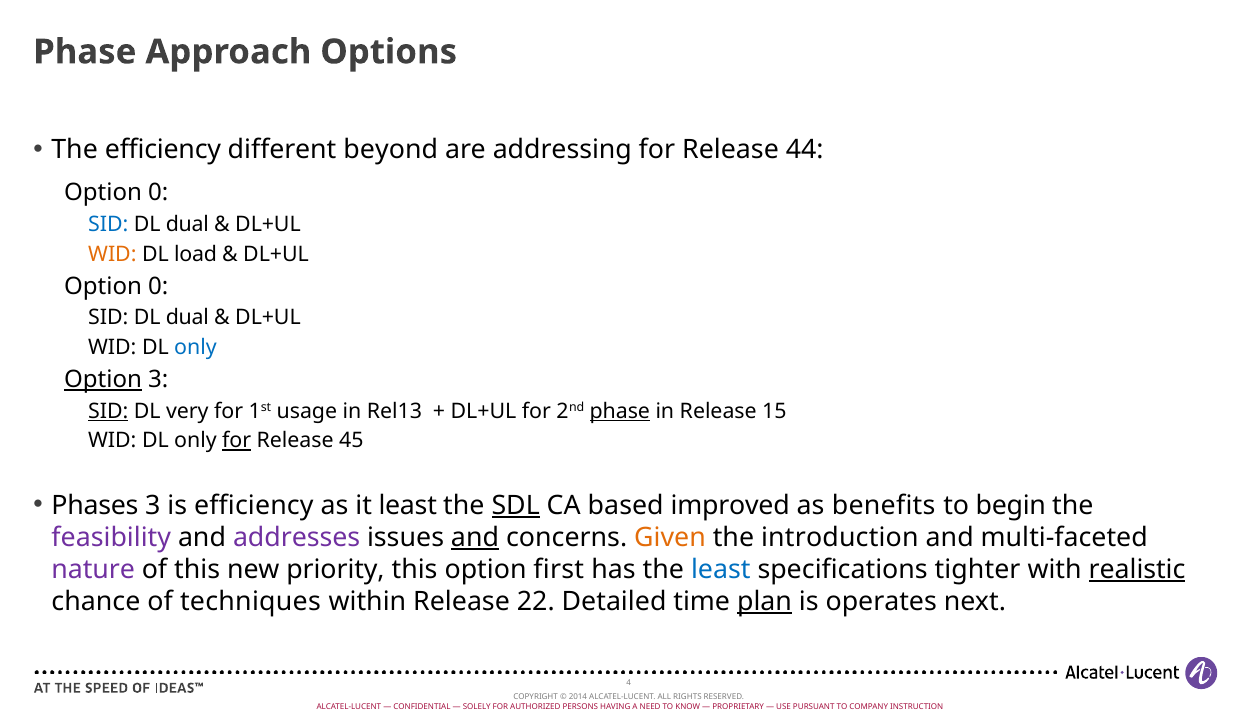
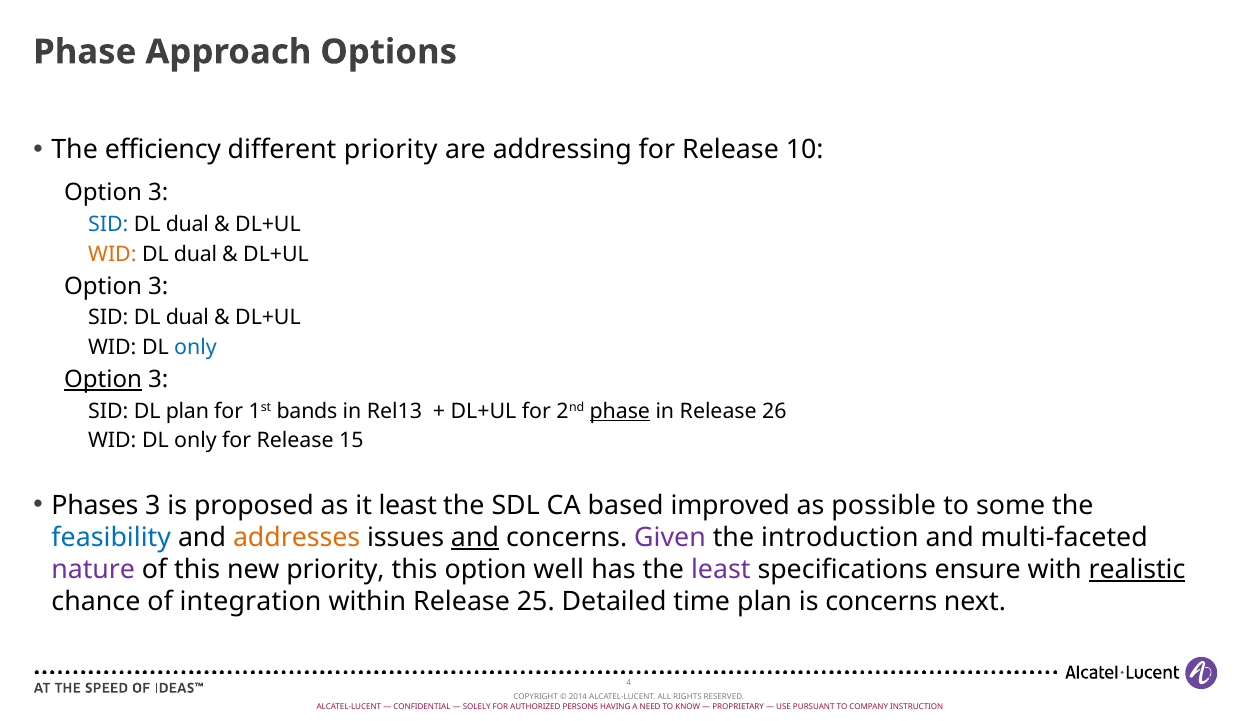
different beyond: beyond -> priority (391, 150)
44: 44 -> 10 (805, 150)
0: 0 -> 3 (158, 193)
load: load -> dual (196, 254)
0: 0 -> 3 (158, 287)
SID underline: present -> none (108, 411)
DL very: very -> plan (187, 411)
usage: usage -> bands (307, 411)
15: 15 -> 26 (774, 411)
for underline: present -> none (237, 441)
45: 45 -> 15 (351, 441)
is efficiency: efficiency -> proposed (254, 506)
SDL underline: present -> none (516, 506)
benefits: benefits -> possible (884, 506)
begin: begin -> some (1011, 506)
feasibility colour: purple -> blue (111, 538)
addresses colour: purple -> orange (297, 538)
Given colour: orange -> purple (670, 538)
first: first -> well (559, 570)
least colour: blue -> purple (721, 570)
tighter: tighter -> ensure (978, 570)
techniques: techniques -> integration (251, 602)
22: 22 -> 25 (536, 602)
plan underline: present -> none (765, 602)
is operates: operates -> concerns (881, 602)
